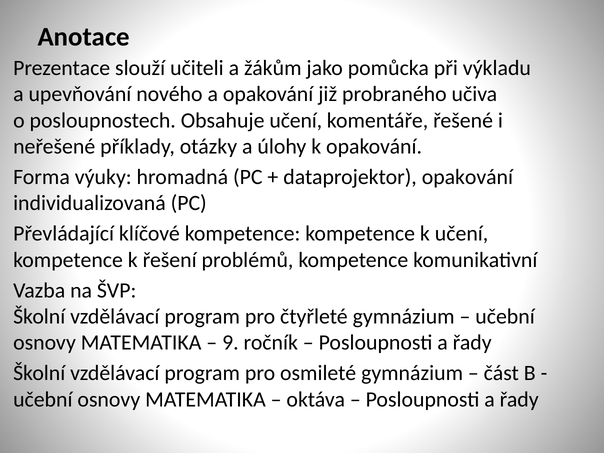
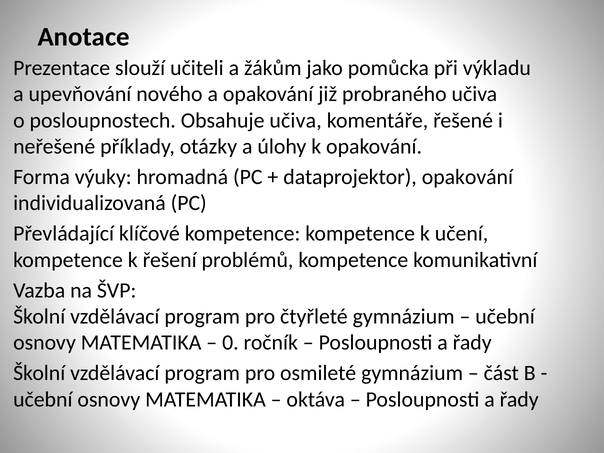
Obsahuje učení: učení -> učiva (296, 120)
9: 9 -> 0 (230, 343)
